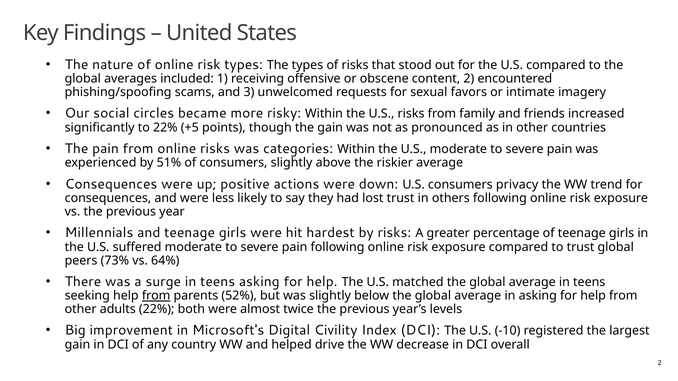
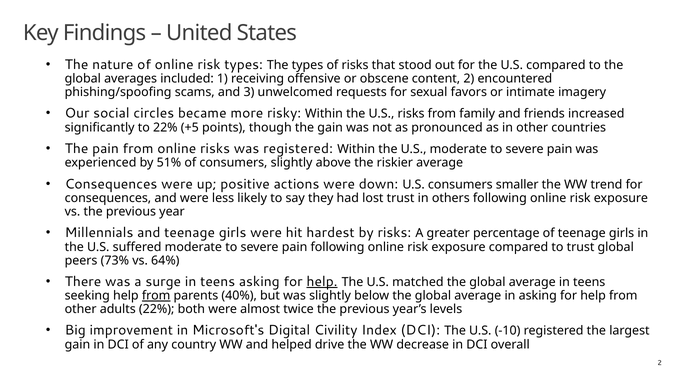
was categories: categories -> registered (298, 149)
privacy: privacy -> smaller (517, 185)
help underline: none -> present (322, 282)
52%: 52% -> 40% (239, 296)
